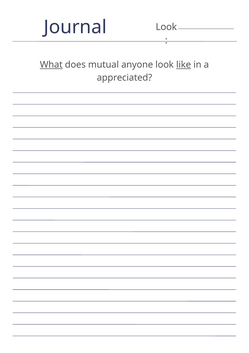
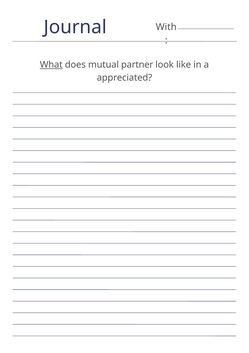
Look: Look -> With (166, 27)
anyone: anyone -> partner (137, 65)
like underline: present -> none (184, 65)
